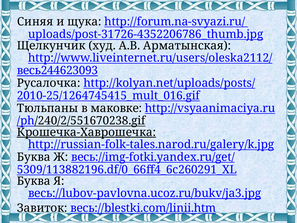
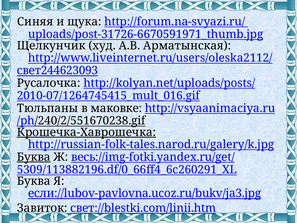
uploads/post-31726-4352206786_thumb.jpg: uploads/post-31726-4352206786_thumb.jpg -> uploads/post-31726-6670591971_thumb.jpg (146, 34)
весь244623093: весь244623093 -> свет244623093 (57, 70)
2010-25/1264745415_mult_016.gif: 2010-25/1264745415_mult_016.gif -> 2010-07/1264745415_mult_016.gif (108, 96)
Буква underline: none -> present (34, 157)
весь://lubov-pavlovna.ucoz.ru/bukv/ja3.jpg: весь://lubov-pavlovna.ucoz.ru/bukv/ja3.jpg -> если://lubov-pavlovna.ucoz.ru/bukv/ja3.jpg (145, 193)
весь://blestki.com/linii.htm: весь://blestki.com/linii.htm -> свет://blestki.com/linii.htm (143, 208)
